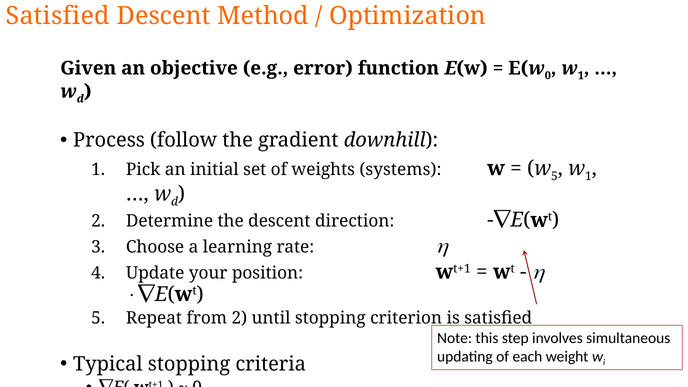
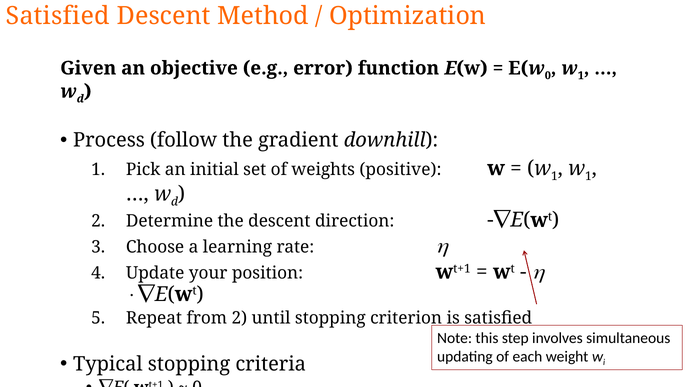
systems: systems -> positive (400, 169)
5: 5 -> 1 (554, 176)
